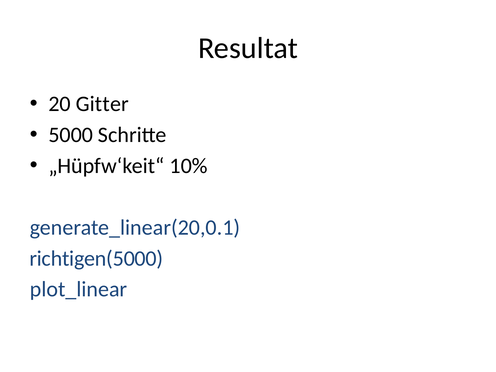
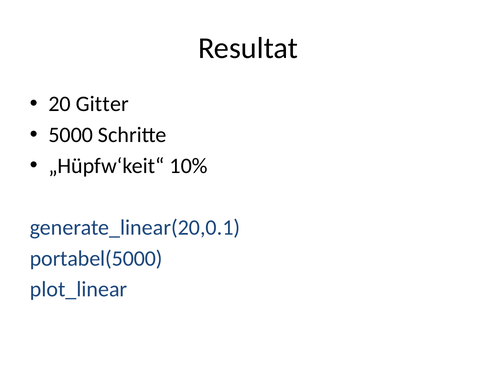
richtigen(5000: richtigen(5000 -> portabel(5000 (96, 258)
